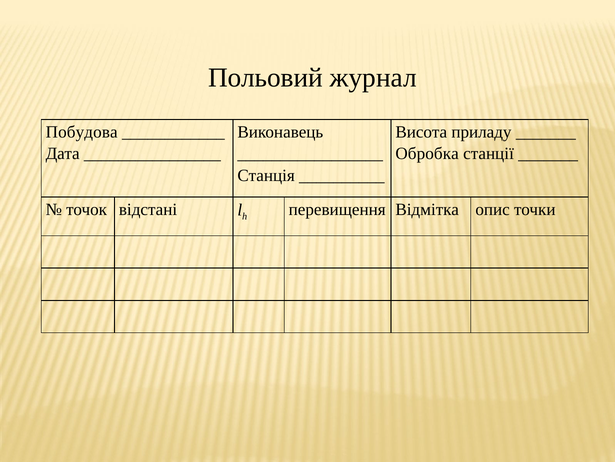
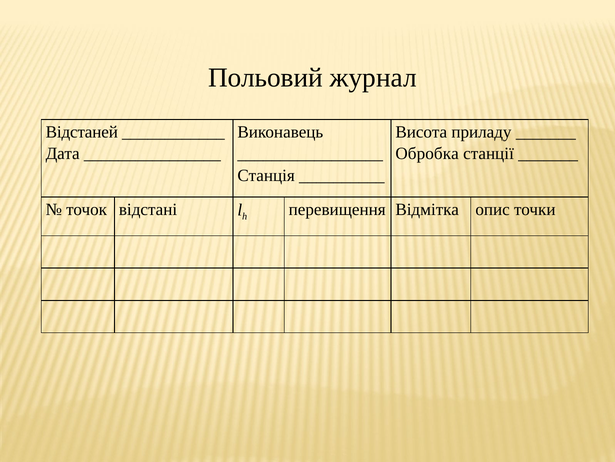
Побудова: Побудова -> Відстаней (82, 132)
